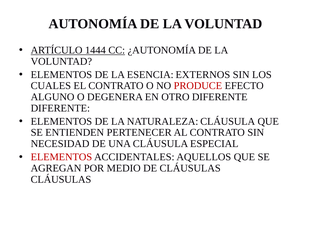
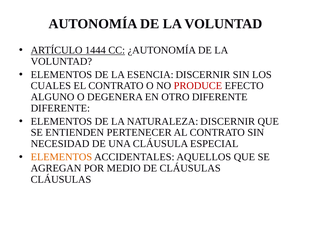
ESENCIA EXTERNOS: EXTERNOS -> DISCERNIR (203, 75)
NATURALEZA CLÁUSULA: CLÁUSULA -> DISCERNIR (228, 122)
ELEMENTOS colour: red -> orange (61, 157)
